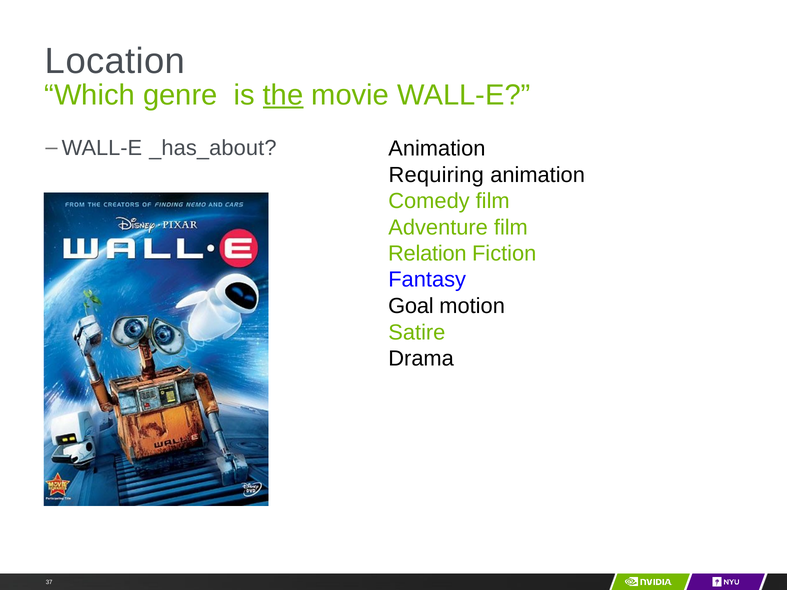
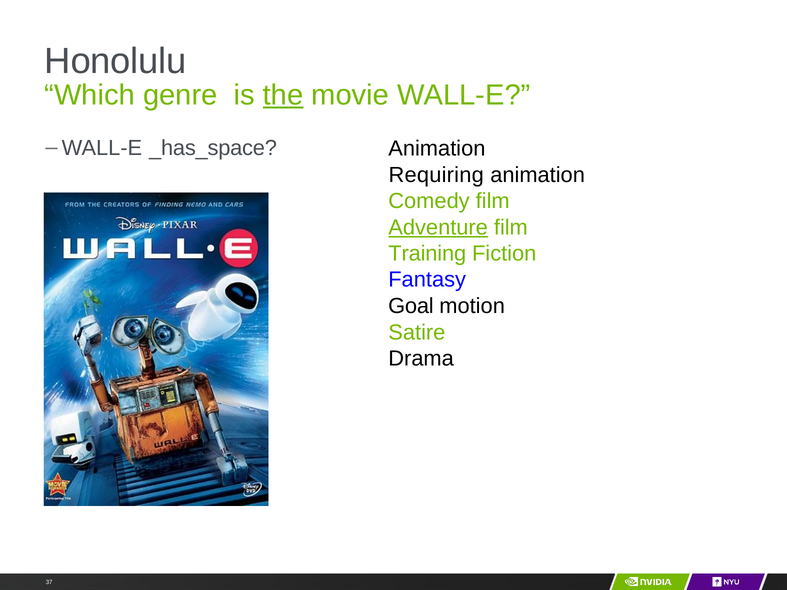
Location: Location -> Honolulu (115, 61)
_has_about: _has_about -> _has_space (213, 148)
Adventure underline: none -> present (438, 227)
Relation: Relation -> Training (427, 254)
